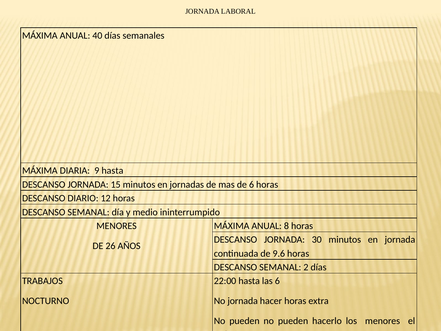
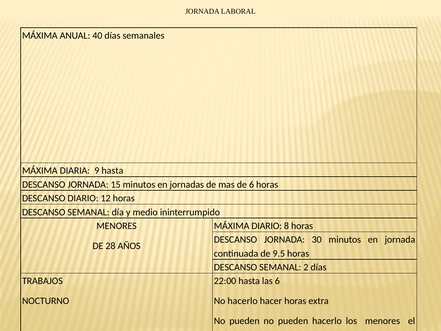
ANUAL: ANUAL -> DIARIO (267, 226)
26: 26 -> 28 (110, 246)
9.6: 9.6 -> 9.5 (279, 253)
No jornada: jornada -> hacerlo (243, 301)
